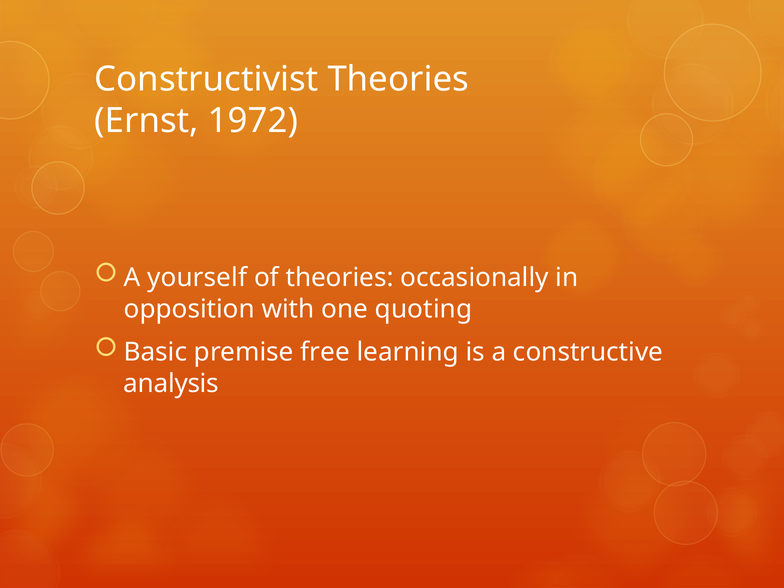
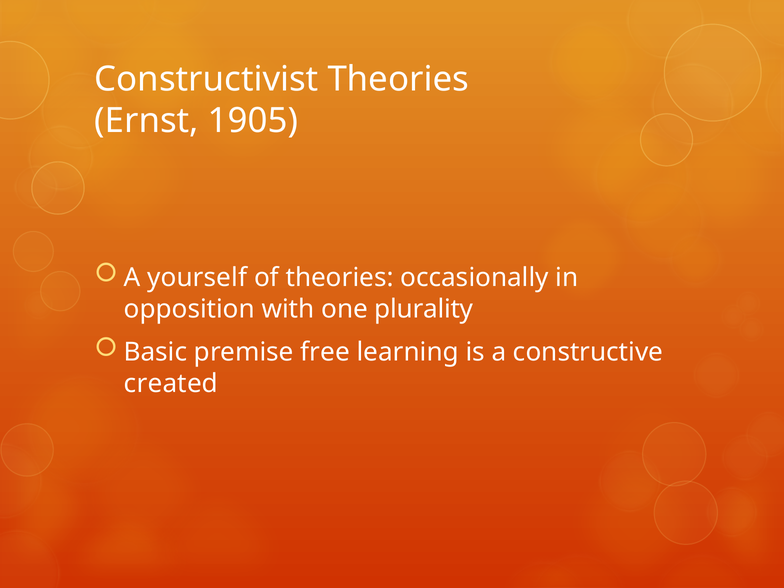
1972: 1972 -> 1905 (253, 121)
quoting: quoting -> plurality (424, 309)
analysis: analysis -> created (171, 383)
